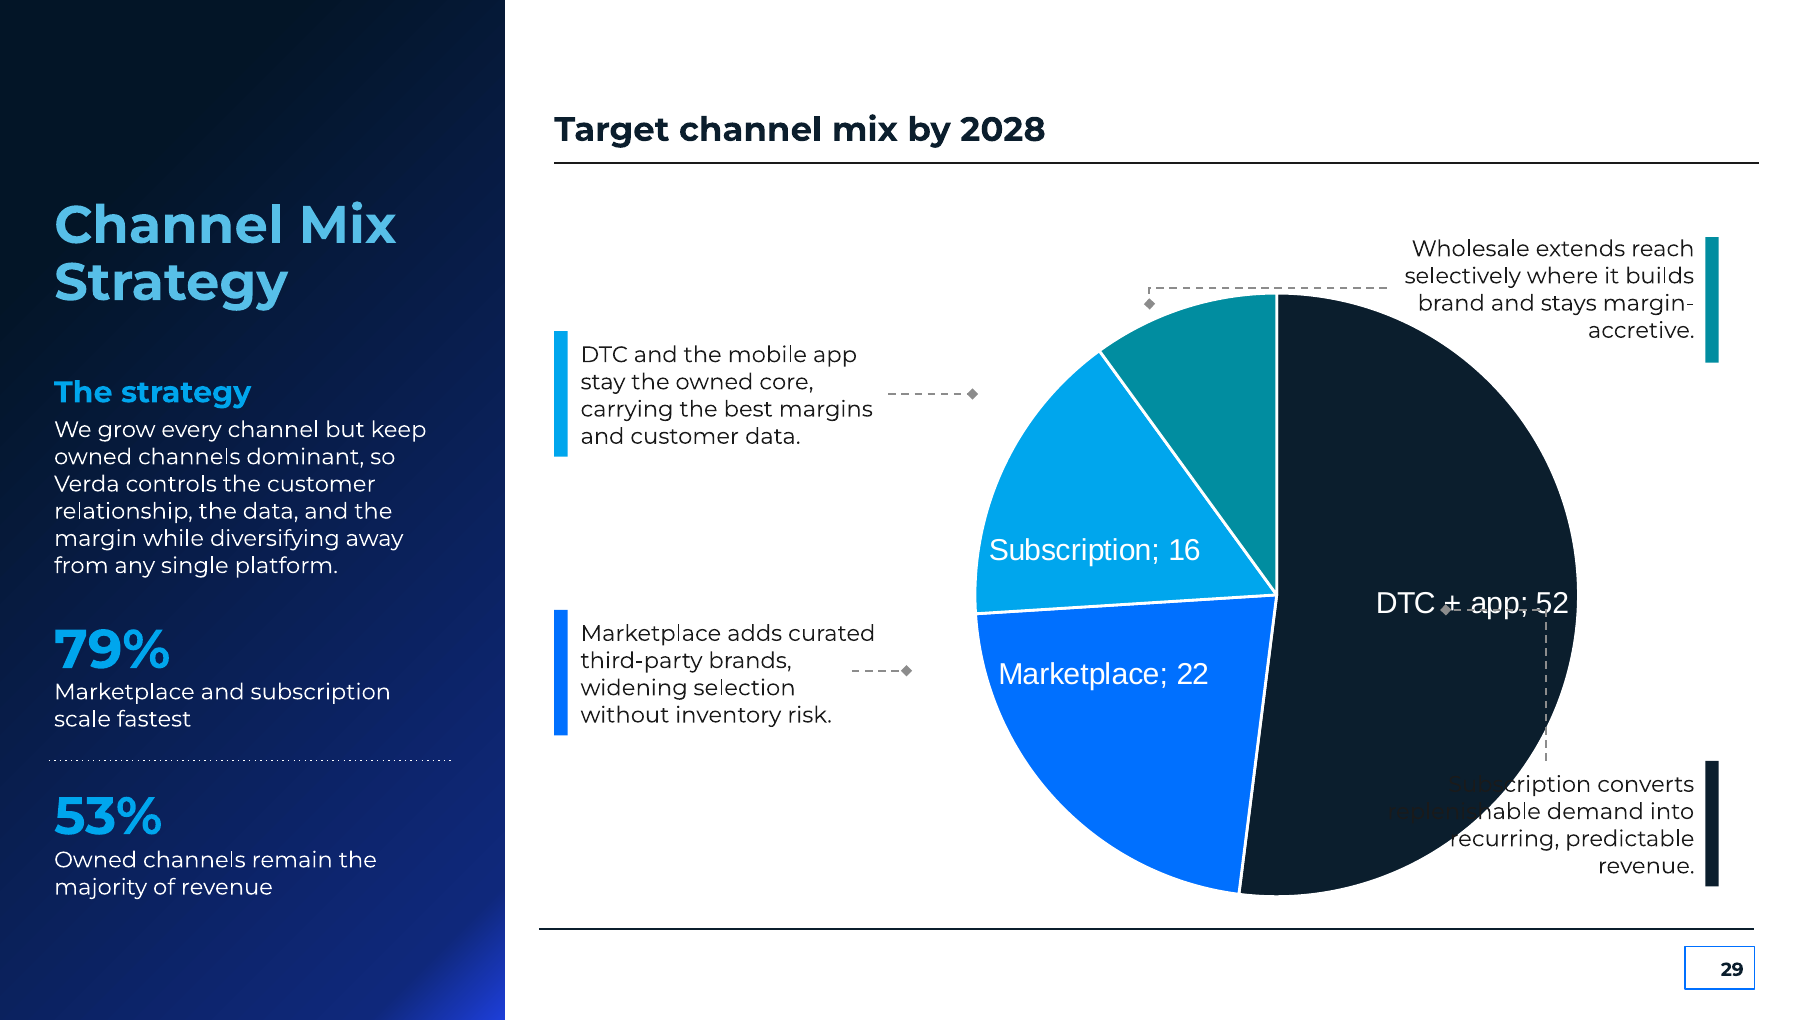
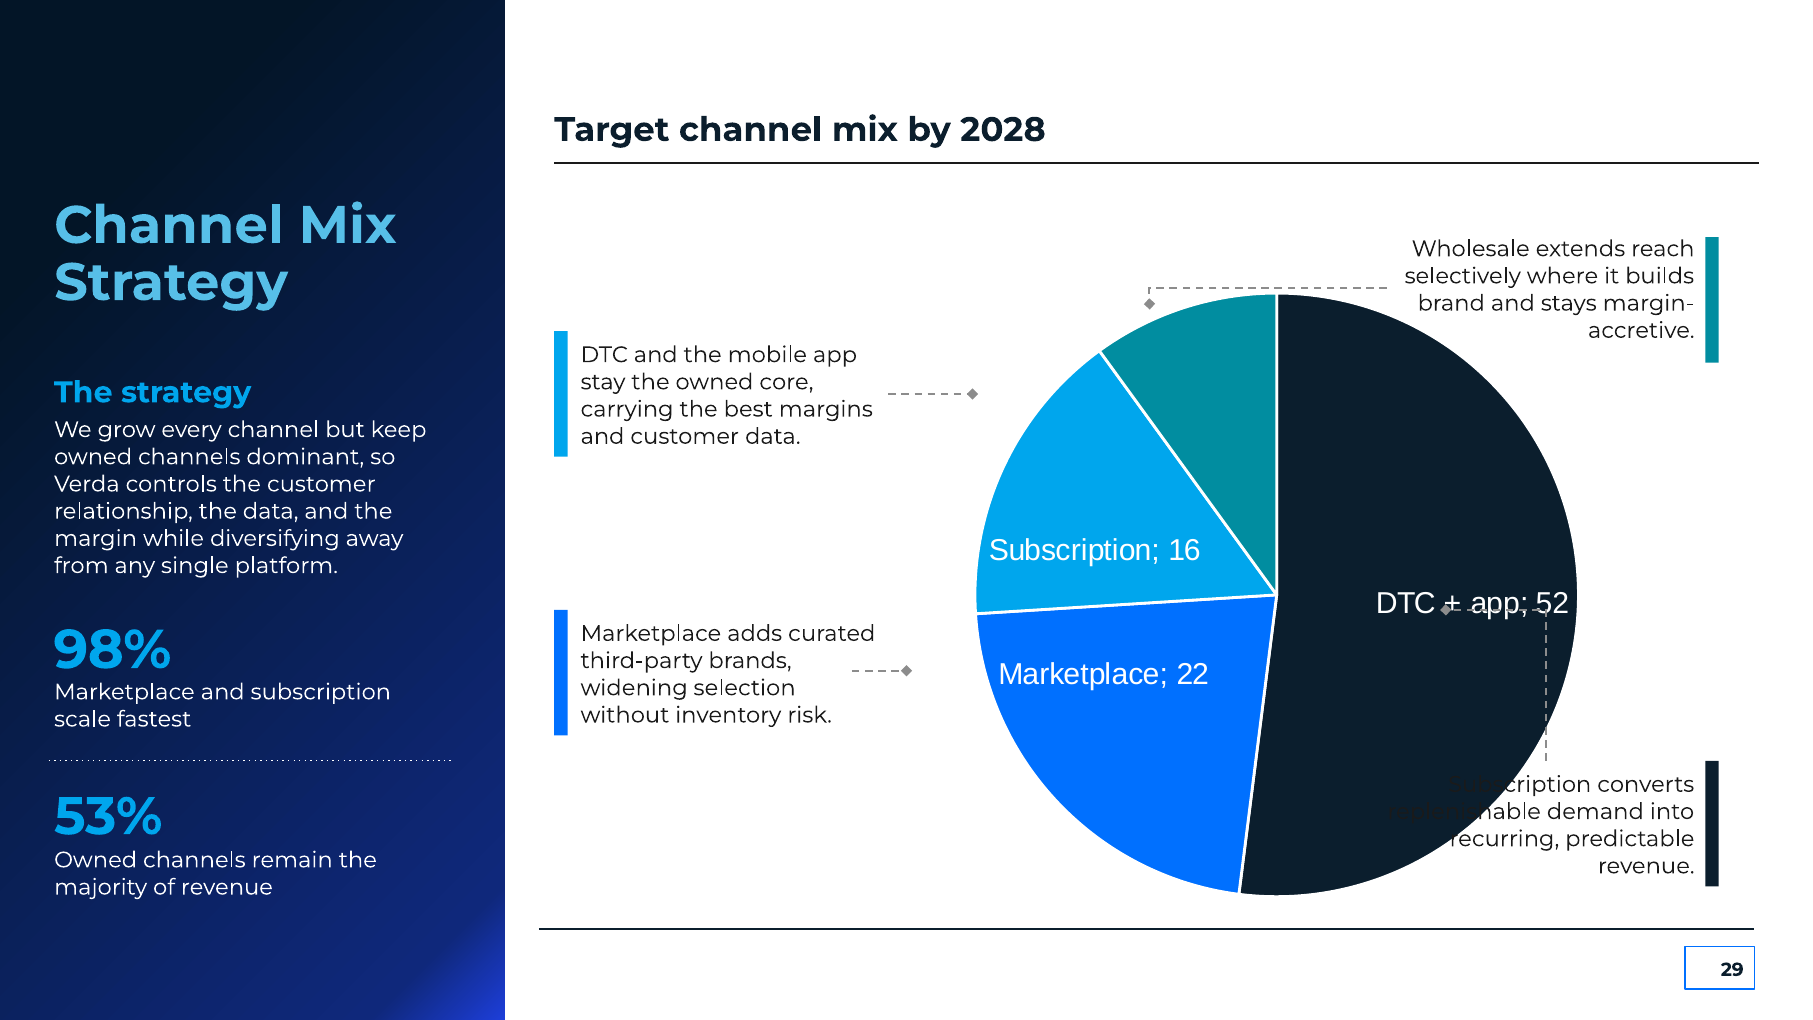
79%: 79% -> 98% (112, 650)
